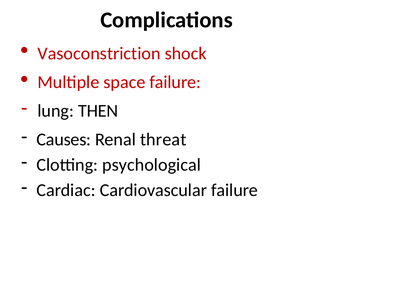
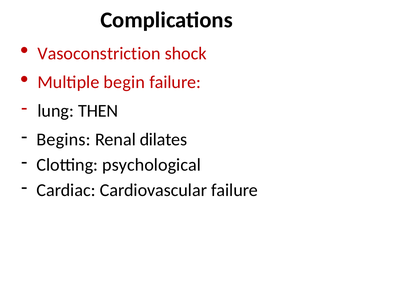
space: space -> begin (124, 82)
Causes: Causes -> Begins (64, 140)
threat: threat -> dilates (163, 140)
